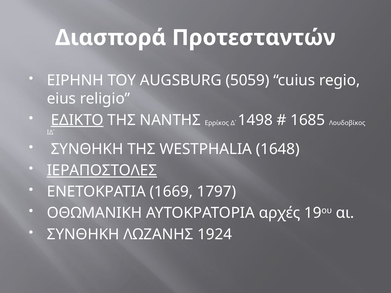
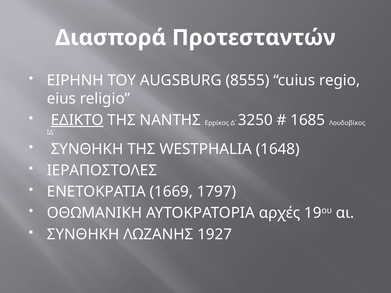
5059: 5059 -> 8555 (247, 81)
1498: 1498 -> 3250 (255, 120)
ΙΕΡΑΠΟΣΤΟΛΕΣ underline: present -> none (102, 171)
1924: 1924 -> 1927 (215, 234)
